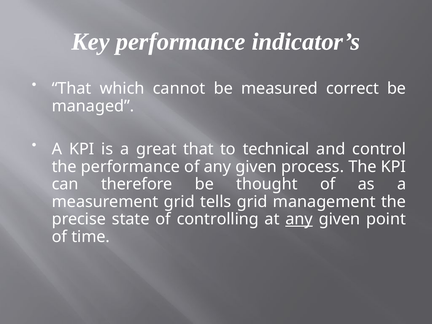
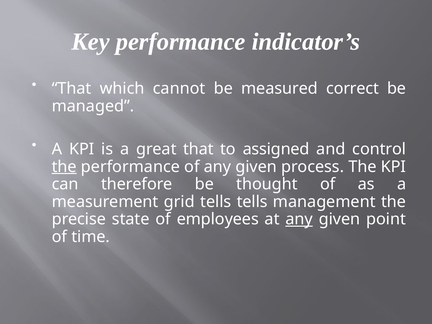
technical: technical -> assigned (276, 149)
the underline: none -> present (64, 167)
tells grid: grid -> tells (252, 202)
controlling: controlling -> employees (218, 219)
